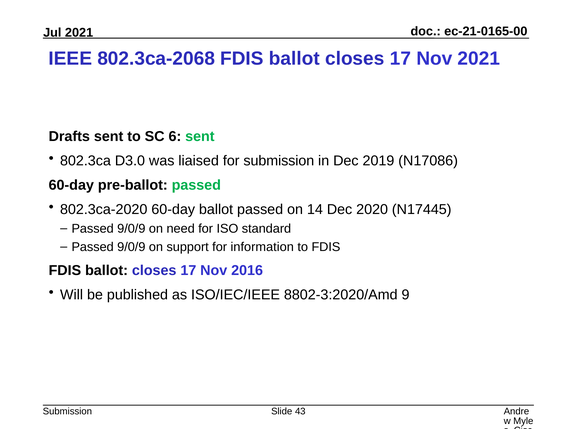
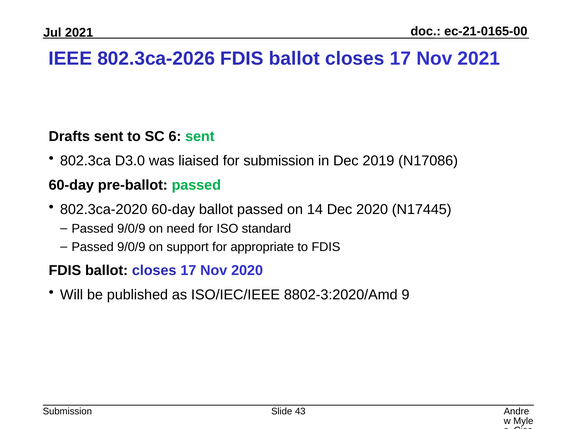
802.3ca-2068: 802.3ca-2068 -> 802.3ca-2026 (156, 59)
information: information -> appropriate (262, 247)
Nov 2016: 2016 -> 2020 (247, 271)
